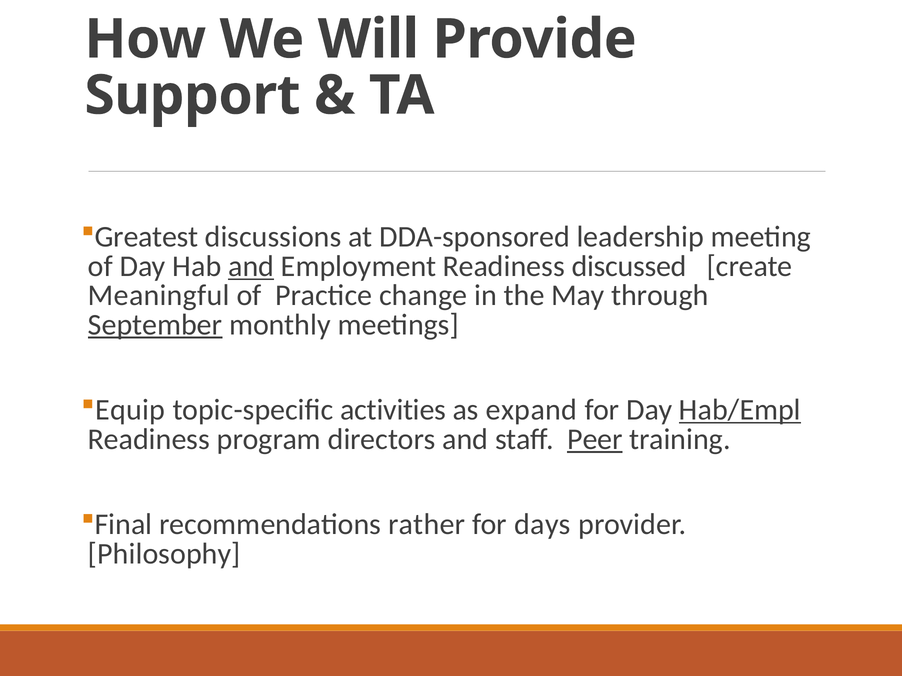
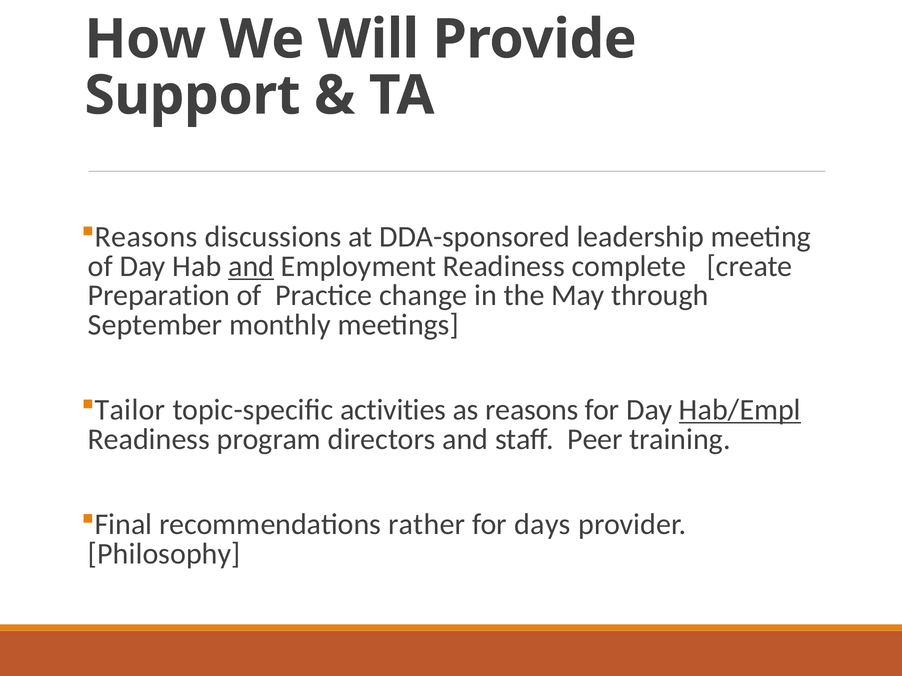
Greatest: Greatest -> Reasons (146, 237)
discussed: discussed -> complete (629, 266)
Meaningful: Meaningful -> Preparation (159, 296)
September underline: present -> none (155, 325)
Equip: Equip -> Tailor (130, 410)
as expand: expand -> reasons (532, 410)
Peer underline: present -> none (595, 439)
